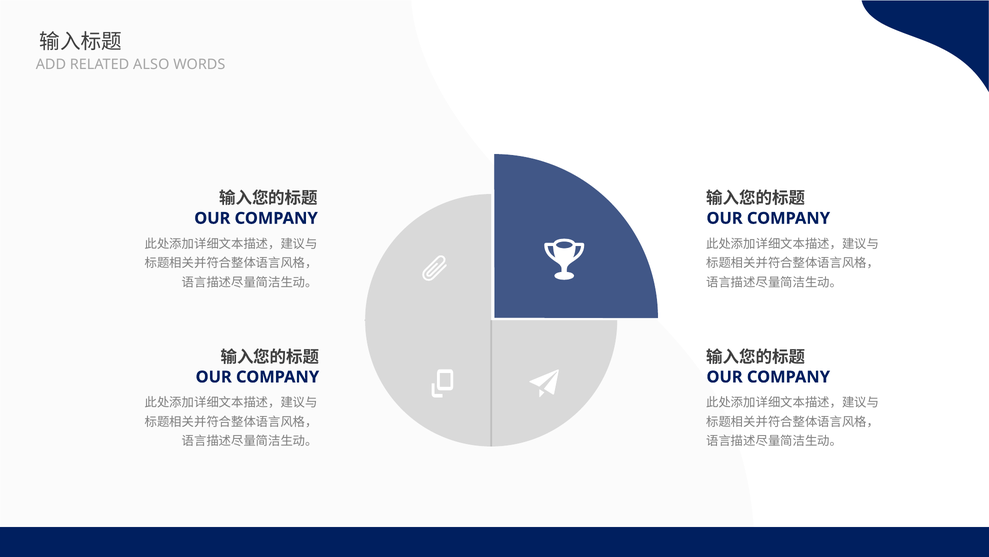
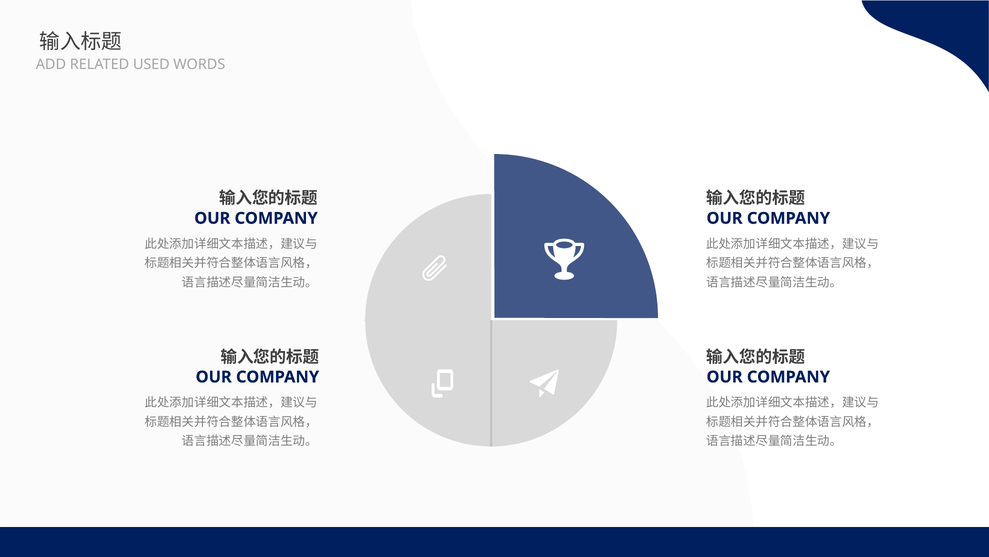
ALSO: ALSO -> USED (151, 65)
